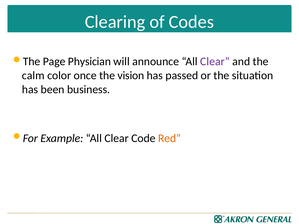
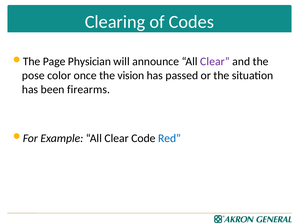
calm: calm -> pose (33, 76)
business: business -> firearms (89, 90)
Red colour: orange -> blue (170, 138)
